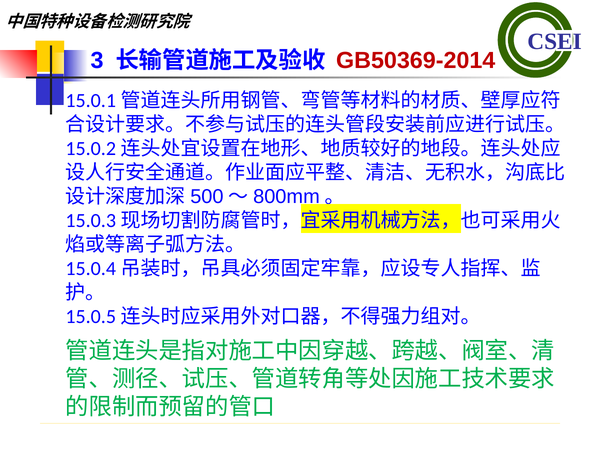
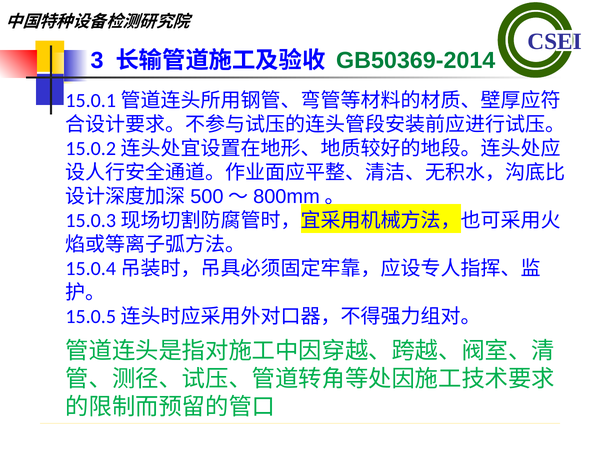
GB50369-2014 colour: red -> green (416, 60)
